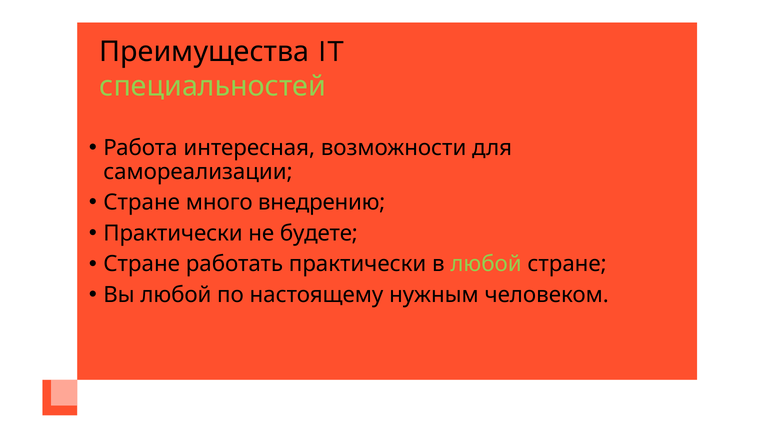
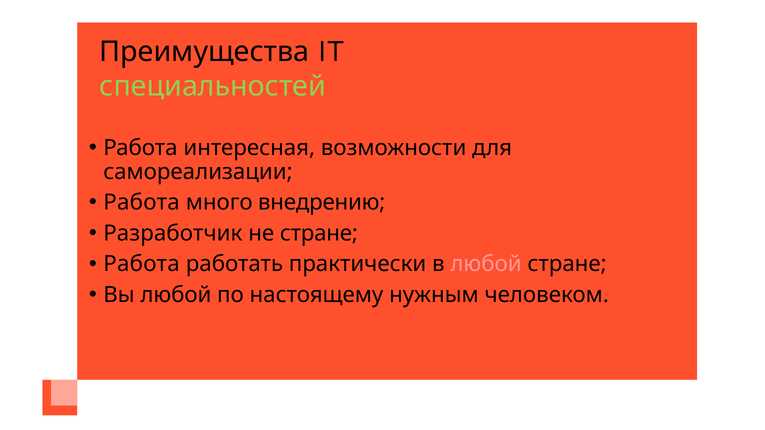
Стране: Стране -> Работа (142, 203)
Практически: Практически -> Разработчик (173, 233)
не будете: будете -> стране (319, 233)
Стране: Стране -> Работа (142, 264)
любой colour: light green -> pink (486, 264)
